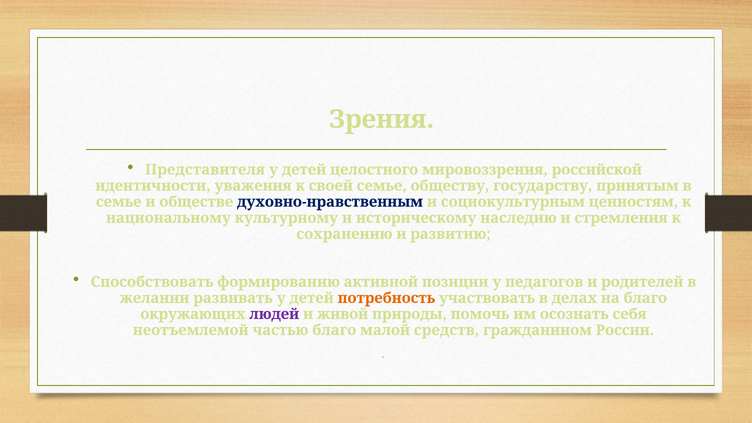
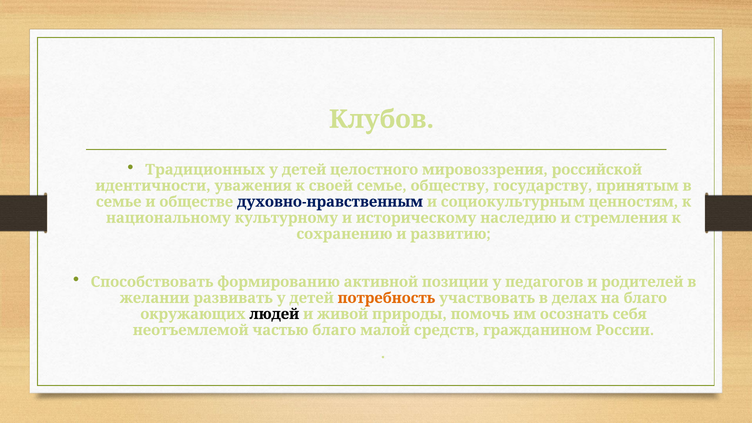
Зрения: Зрения -> Клубов (382, 119)
Представителя: Представителя -> Традиционных (205, 170)
людей colour: purple -> black (274, 314)
